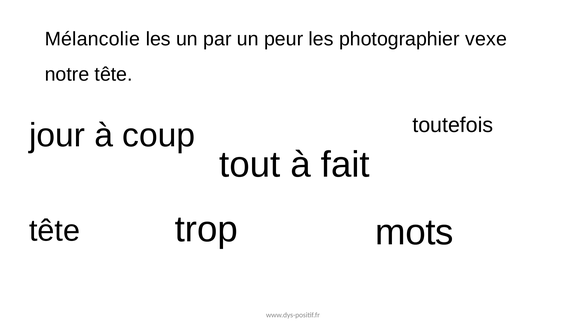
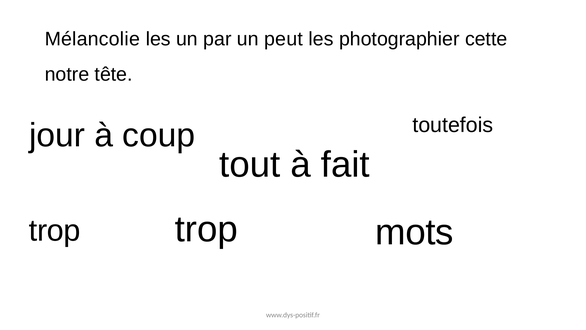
peur: peur -> peut (284, 39)
vexe: vexe -> cette (486, 39)
tête: tête -> trop (55, 230)
